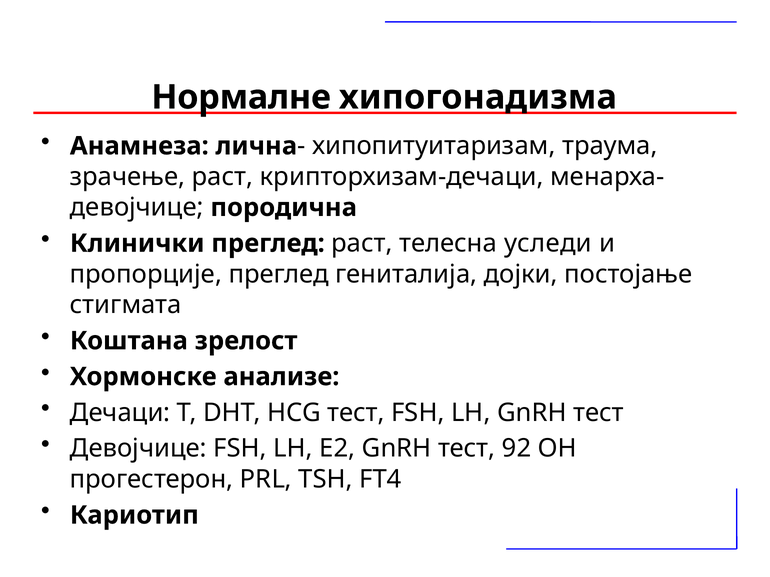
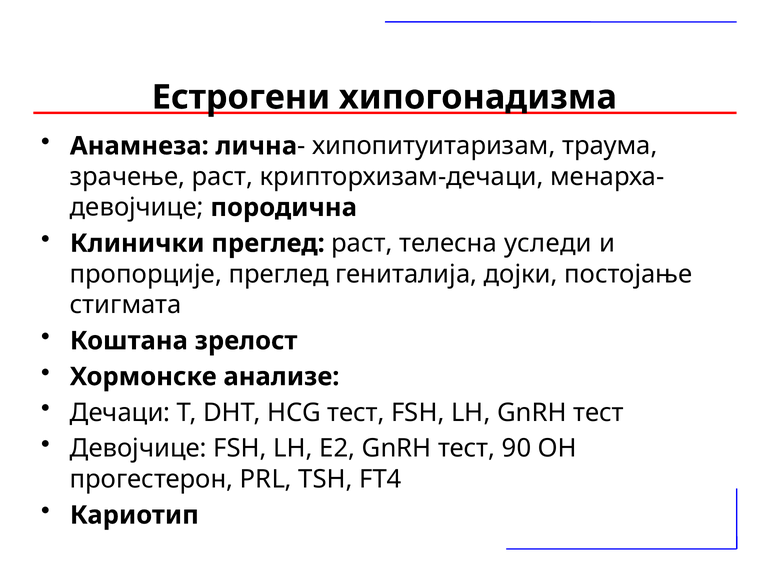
Нормалне: Нормалне -> Естрогени (241, 97)
92: 92 -> 90 (517, 449)
